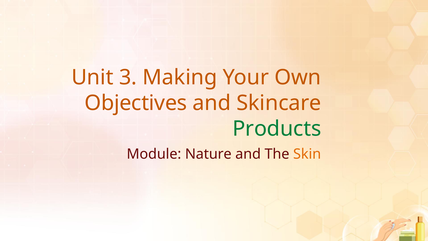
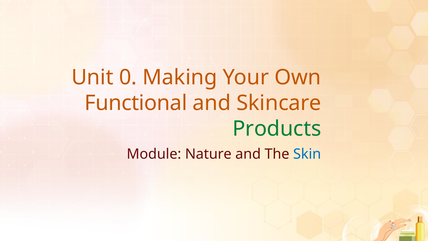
3: 3 -> 0 (128, 77)
Objectives: Objectives -> Functional (136, 103)
Skin colour: orange -> blue (307, 154)
